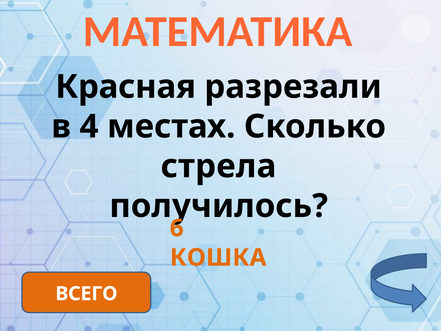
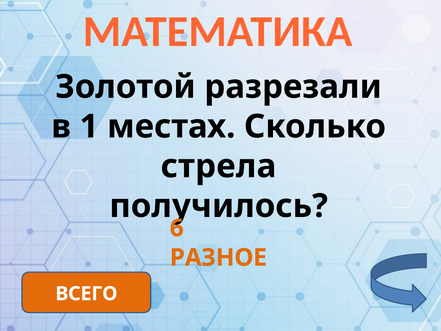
Красная: Красная -> Золотой (125, 87)
4: 4 -> 1 (89, 126)
КОШКА: КОШКА -> РАЗНОЕ (218, 257)
